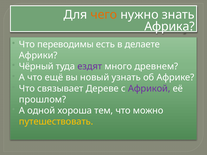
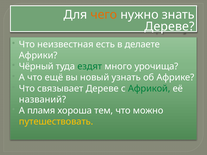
Африка: Африка -> Дереве (169, 27)
переводимы: переводимы -> неизвестная (65, 44)
ездят colour: purple -> green (90, 67)
древнем: древнем -> урочища (156, 67)
Африкой colour: purple -> green (149, 89)
прошлом: прошлом -> названий (42, 100)
одной: одной -> пламя (41, 111)
